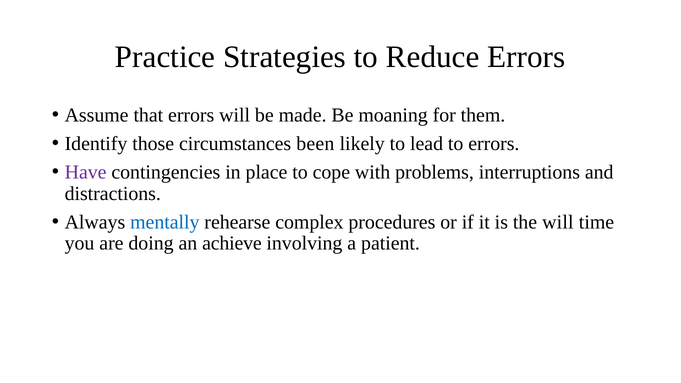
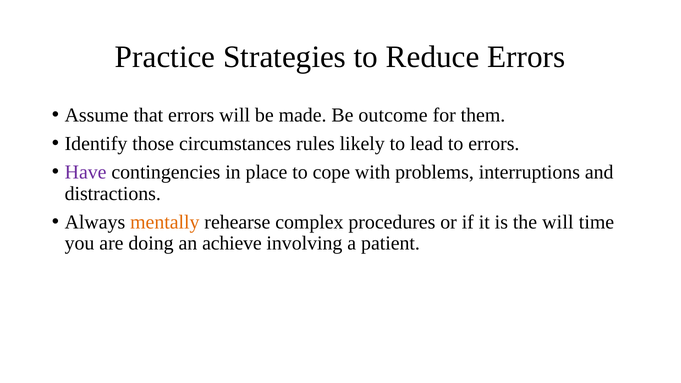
moaning: moaning -> outcome (393, 115)
been: been -> rules (315, 144)
mentally colour: blue -> orange (165, 222)
